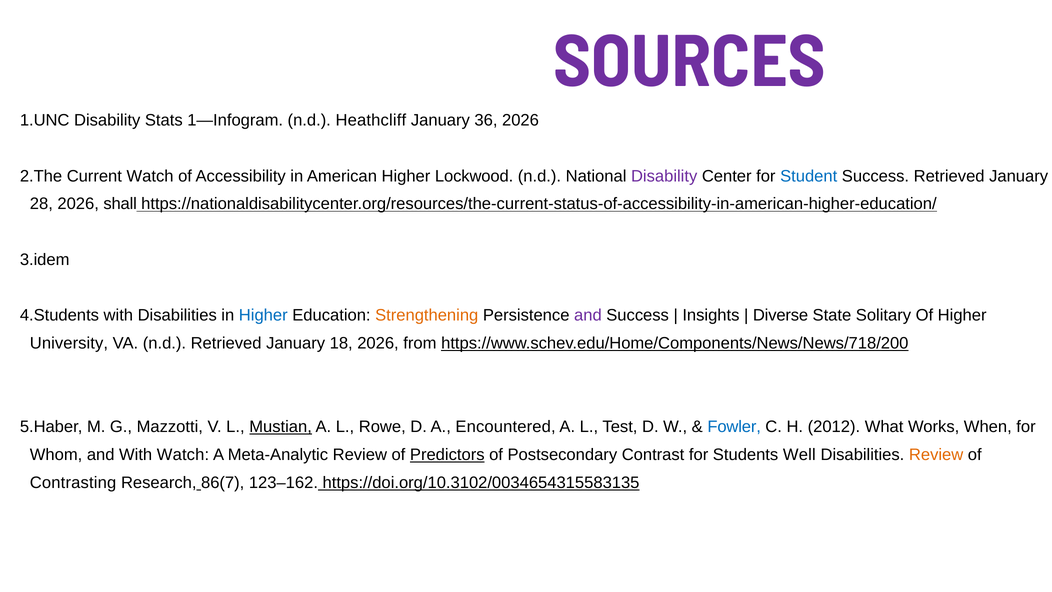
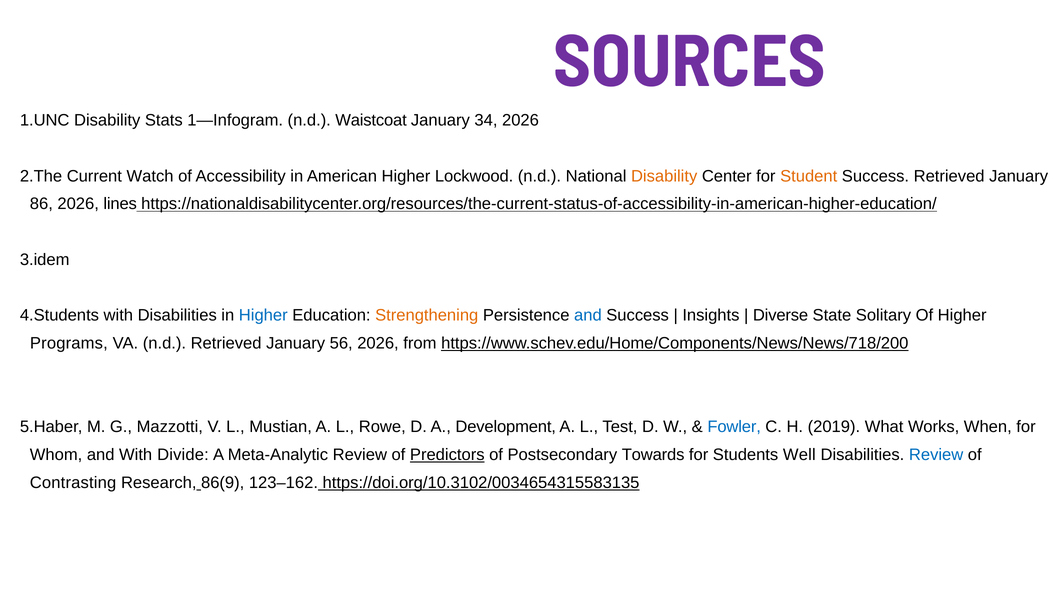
Heathcliff: Heathcliff -> Waistcoat (371, 120)
36: 36 -> 34 (486, 120)
Disability colour: purple -> orange (664, 176)
Student colour: blue -> orange (809, 176)
28: 28 -> 86 (41, 204)
shall: shall -> lines (120, 204)
and colour: purple -> blue (588, 315)
University: University -> Programs (69, 343)
18: 18 -> 56 (341, 343)
Mustian underline: present -> none (281, 427)
Encountered: Encountered -> Development (506, 427)
2012: 2012 -> 2019 (834, 427)
With Watch: Watch -> Divide (183, 454)
Contrast: Contrast -> Towards (653, 454)
Review colour: orange -> blue (936, 454)
86(7: 86(7 -> 86(9 (223, 482)
